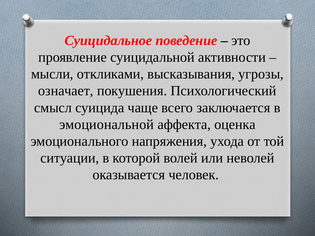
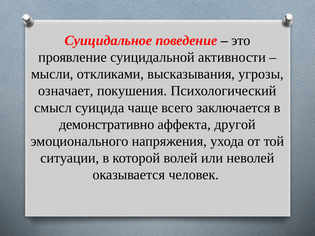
эмоциональной: эмоциональной -> демонстративно (107, 125)
оценка: оценка -> другой (235, 125)
